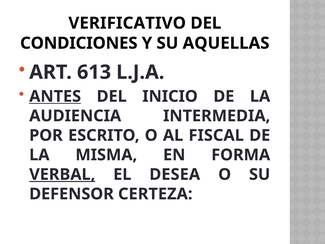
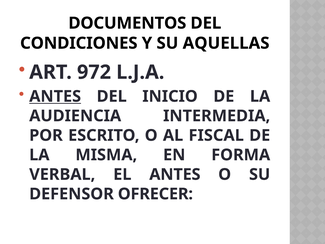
VERIFICATIVO: VERIFICATIVO -> DOCUMENTOS (127, 23)
613: 613 -> 972 (94, 72)
VERBAL underline: present -> none (62, 174)
EL DESEA: DESEA -> ANTES (175, 174)
CERTEZA: CERTEZA -> OFRECER (155, 194)
